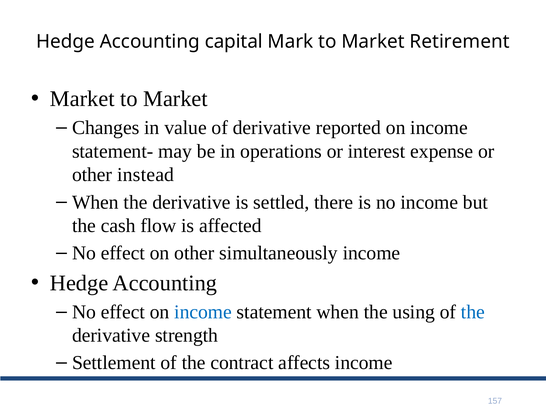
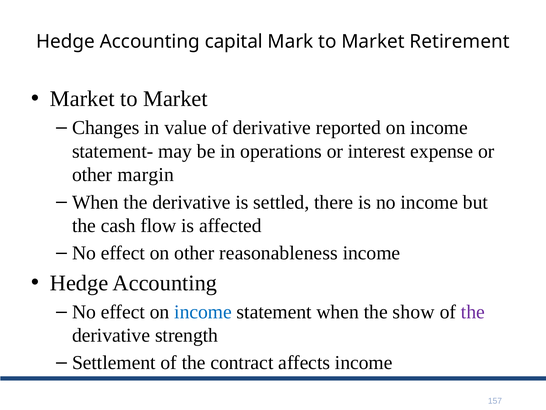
instead: instead -> margin (146, 175)
simultaneously: simultaneously -> reasonableness (279, 253)
using: using -> show (414, 312)
the colour: blue -> purple (473, 312)
